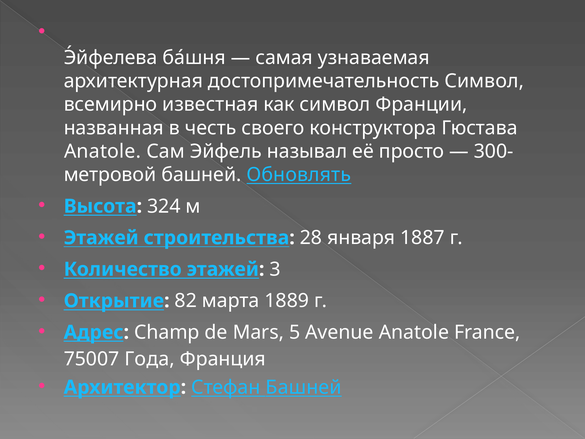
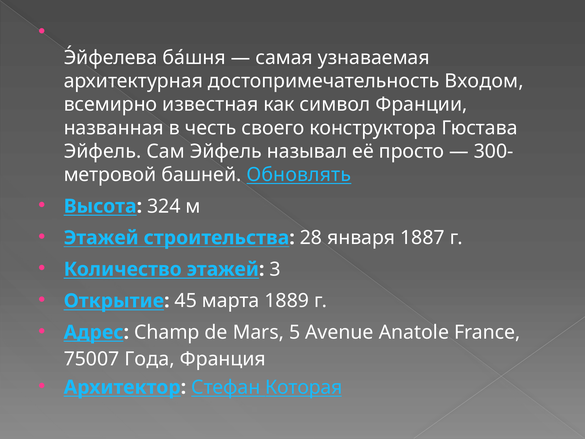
достопримечательность Символ: Символ -> Входом (484, 81)
Anatole: Anatole -> Эйфель (103, 151)
82: 82 -> 45 (186, 301)
Стефан Башней: Башней -> Которая (304, 387)
